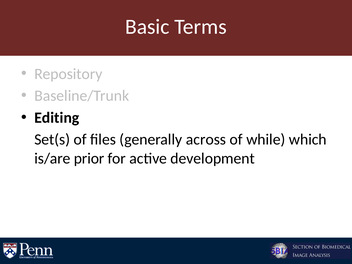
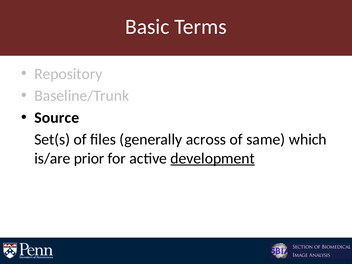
Editing: Editing -> Source (57, 118)
while: while -> same (266, 140)
development underline: none -> present (213, 158)
